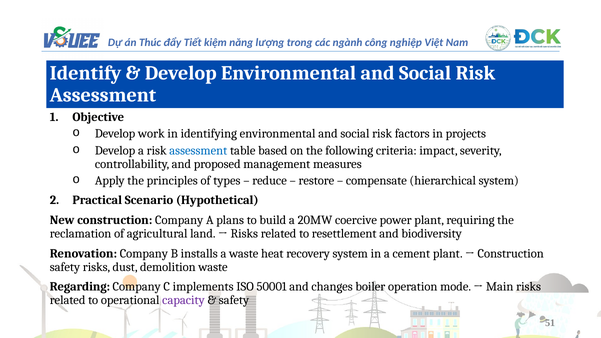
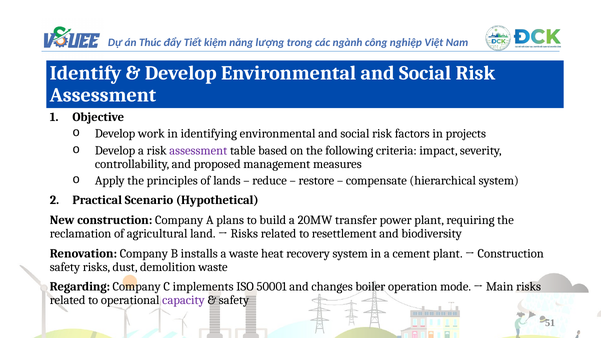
assessment colour: blue -> purple (198, 150)
types: types -> lands (227, 181)
coercive: coercive -> transfer (356, 220)
